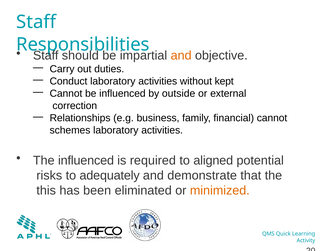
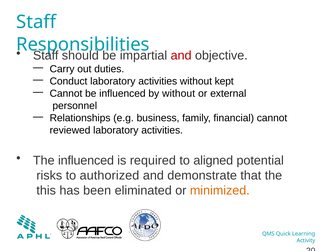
and colour: orange -> red (181, 55)
by outside: outside -> without (179, 93)
correction: correction -> personnel (75, 106)
schemes: schemes -> reviewed (70, 130)
adequately: adequately -> authorized (109, 175)
